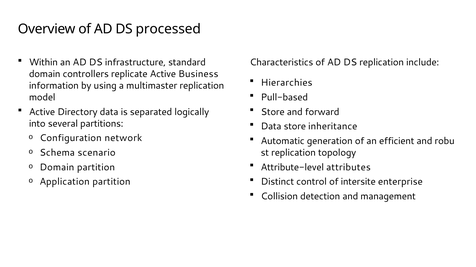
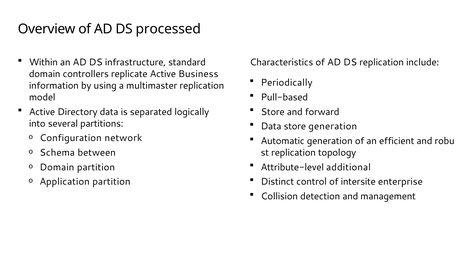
Hierarchies: Hierarchies -> Periodically (287, 83)
store inheritance: inheritance -> generation (333, 127)
scenario: scenario -> between (97, 153)
attributes: attributes -> additional (348, 168)
